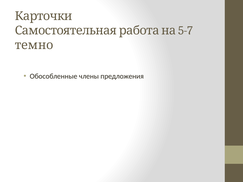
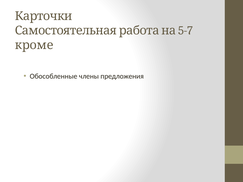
темно: темно -> кроме (34, 45)
